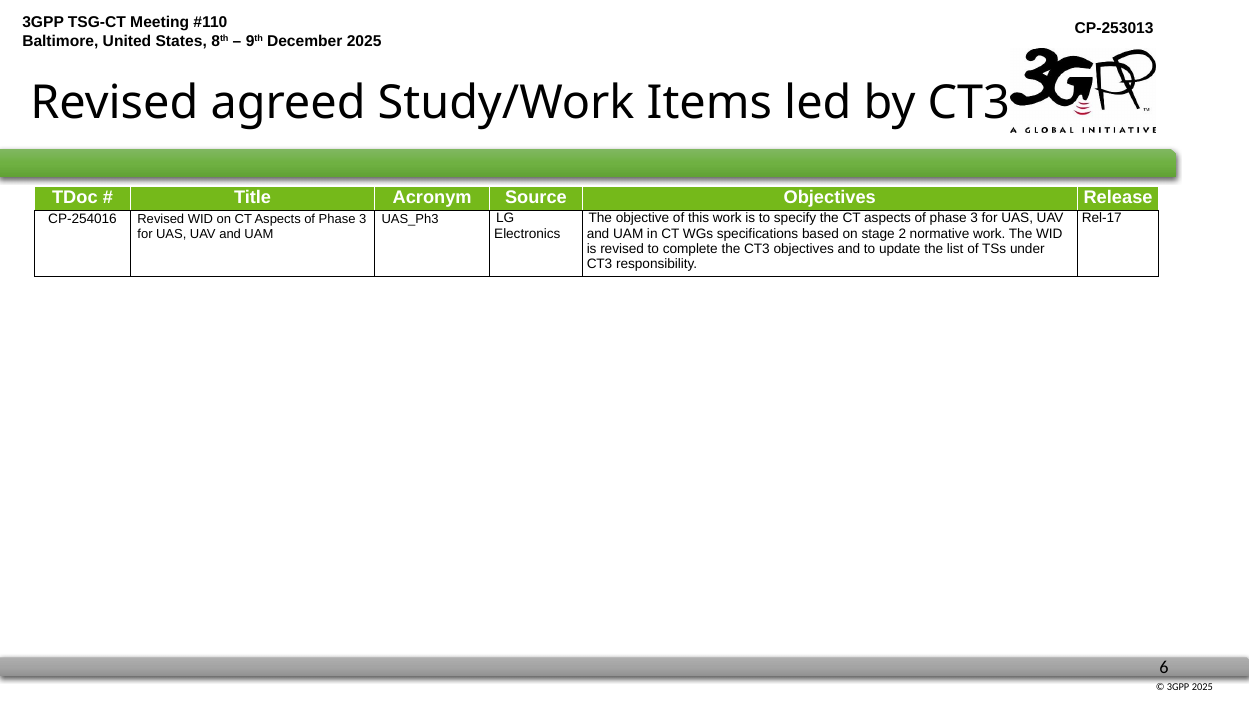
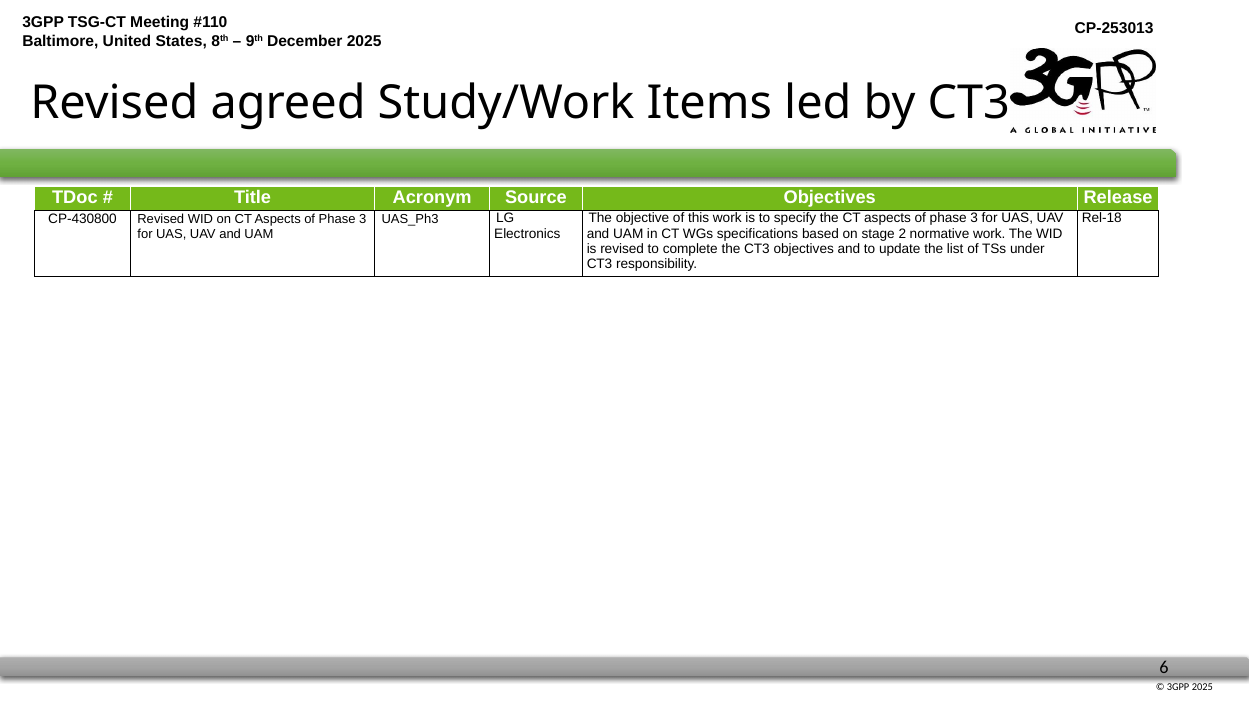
Rel-17: Rel-17 -> Rel-18 (1102, 218)
CP-254016: CP-254016 -> CP-430800 (82, 219)
